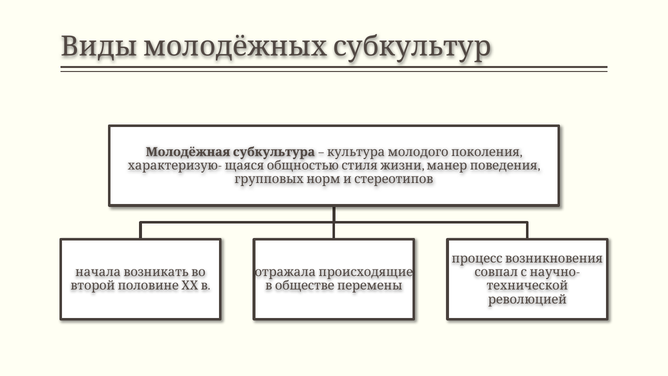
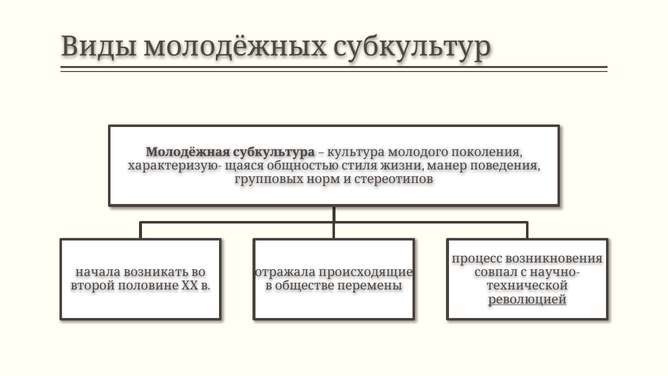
революцией underline: none -> present (527, 299)
